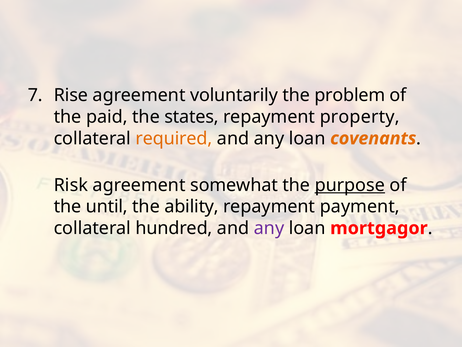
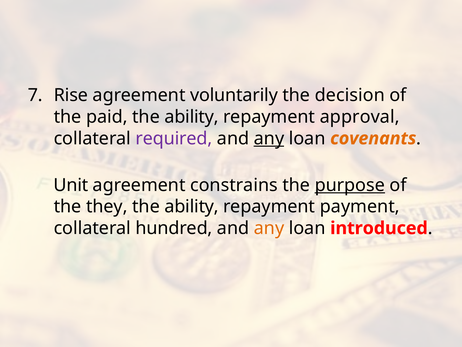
problem: problem -> decision (350, 95)
states: states -> ability (192, 117)
property: property -> approval (360, 117)
required colour: orange -> purple (174, 138)
any underline: none -> present (269, 138)
Risk: Risk -> Unit (71, 185)
somewhat: somewhat -> constrains (234, 185)
until: until -> they (107, 206)
any colour: purple -> orange (269, 228)
mortgagor: mortgagor -> introduced (379, 228)
